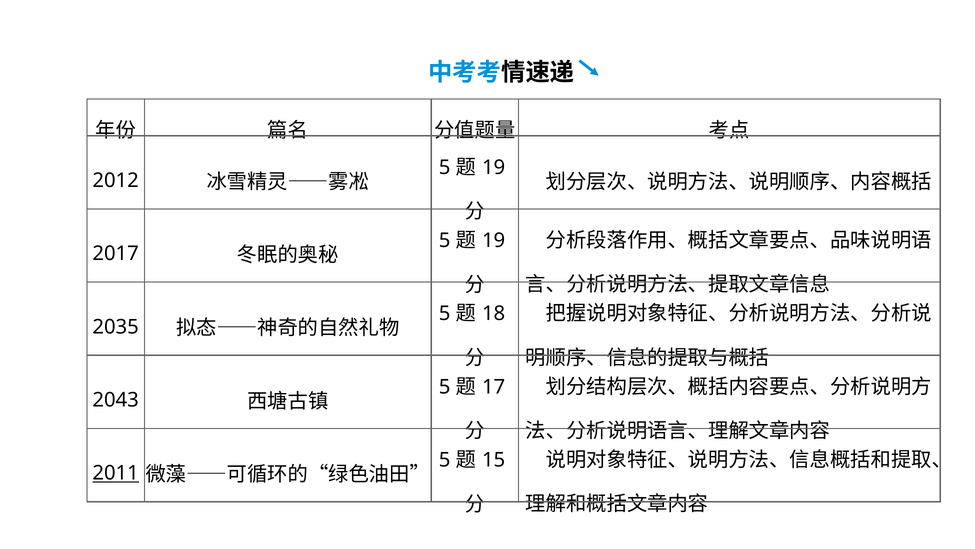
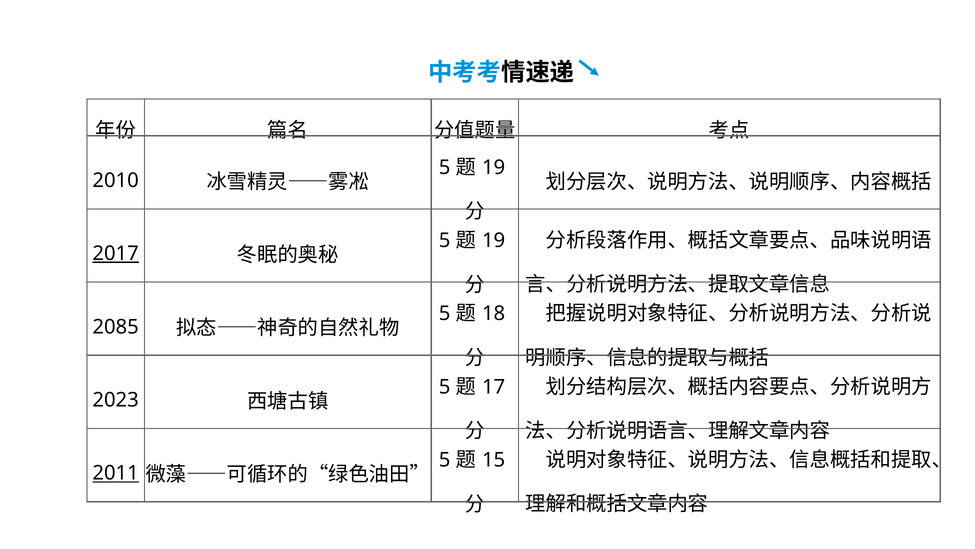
2012: 2012 -> 2010 (116, 180)
2017 underline: none -> present (116, 253)
2035: 2035 -> 2085 (116, 326)
2043: 2043 -> 2023 (116, 400)
